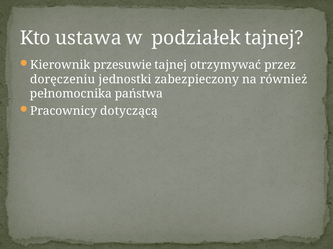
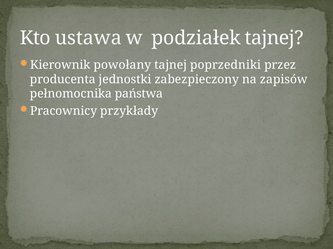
przesuwie: przesuwie -> powołany (122, 65)
otrzymywać: otrzymywać -> poprzedniki (226, 65)
doręczeniu: doręczeniu -> producenta (63, 80)
również: również -> zapisów (284, 80)
dotyczącą: dotyczącą -> przykłady (129, 111)
